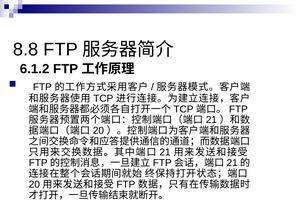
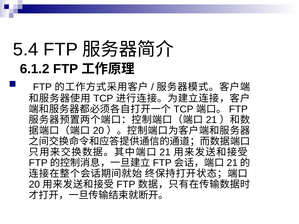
8.8: 8.8 -> 5.4 (26, 50)
